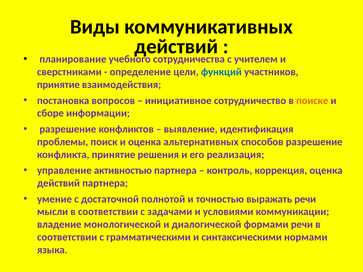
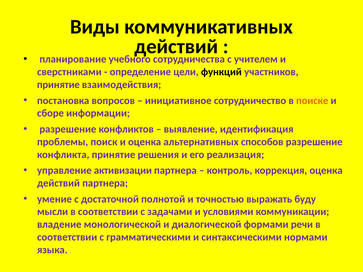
функций colour: blue -> black (221, 72)
активностью: активностью -> активизации (123, 171)
выражать речи: речи -> буду (305, 199)
